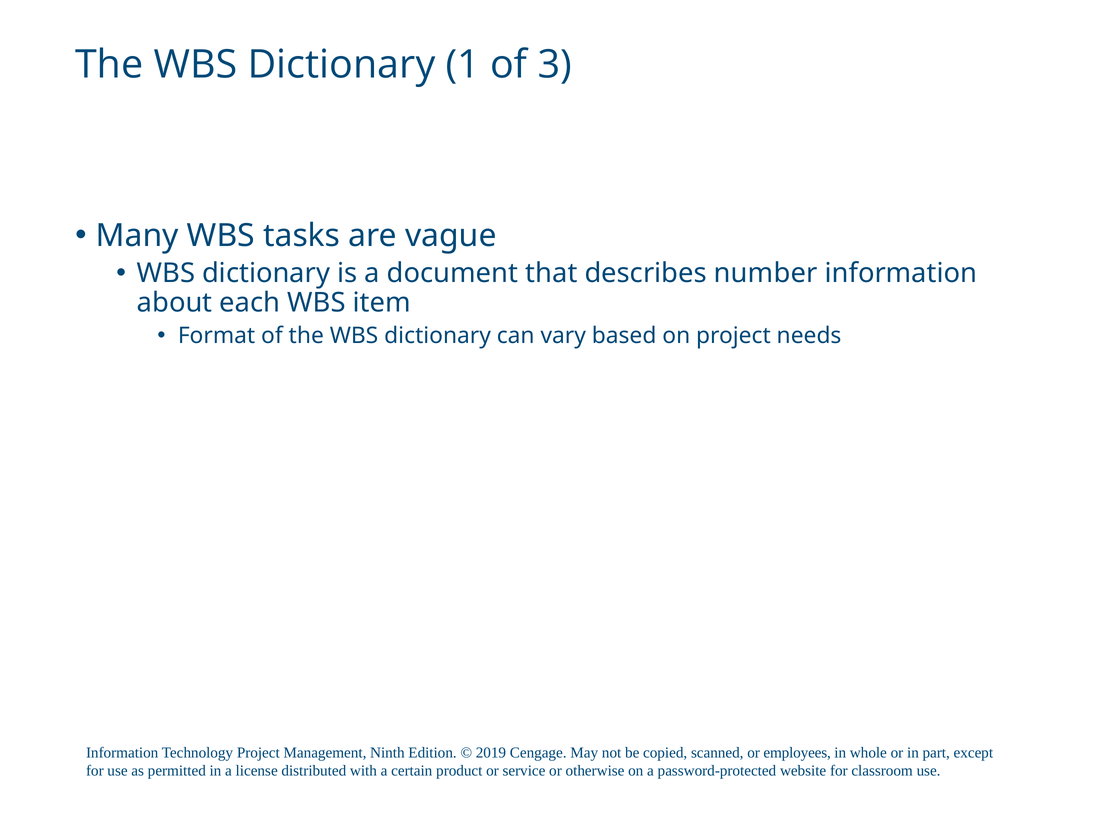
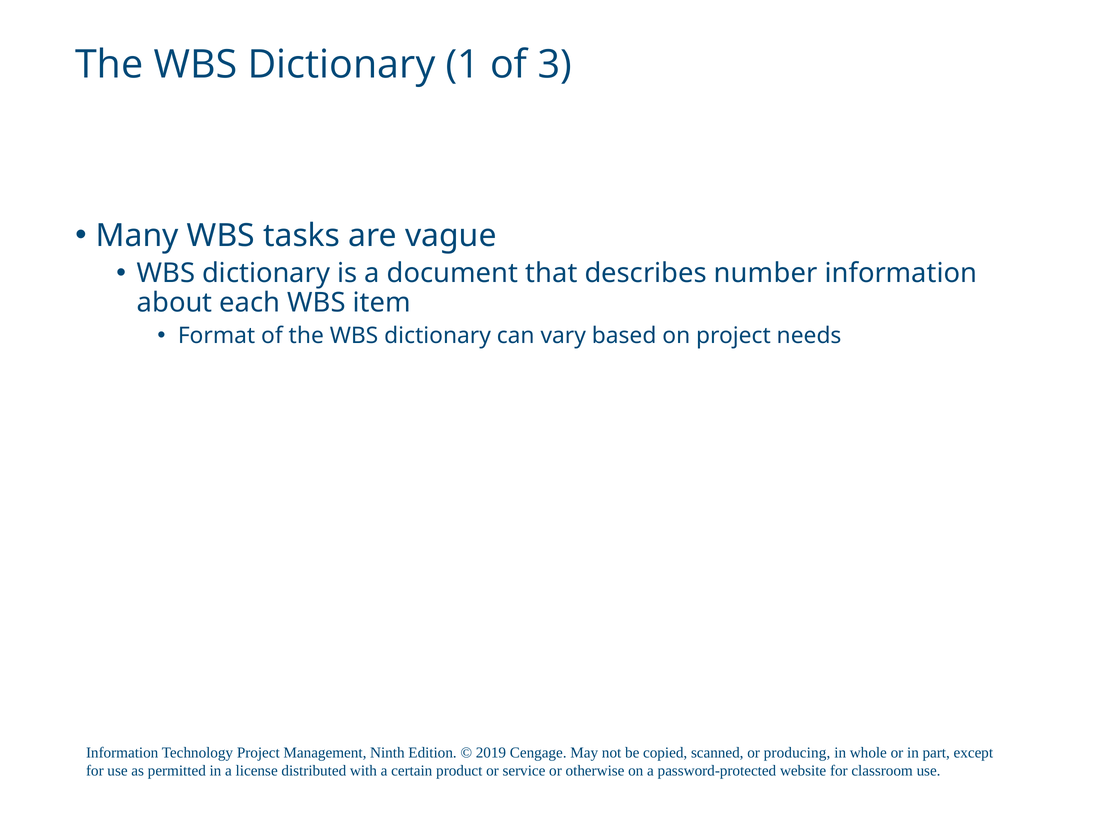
employees: employees -> producing (797, 753)
